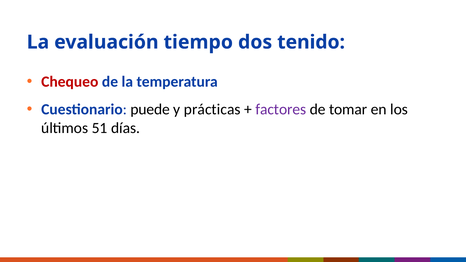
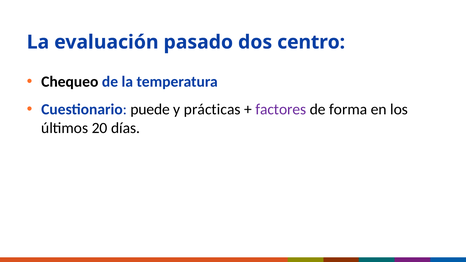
tiempo: tiempo -> pasado (198, 42)
tenido: tenido -> centro (311, 42)
Chequeo colour: red -> black (70, 82)
tomar: tomar -> forma (348, 109)
51: 51 -> 20 (100, 128)
